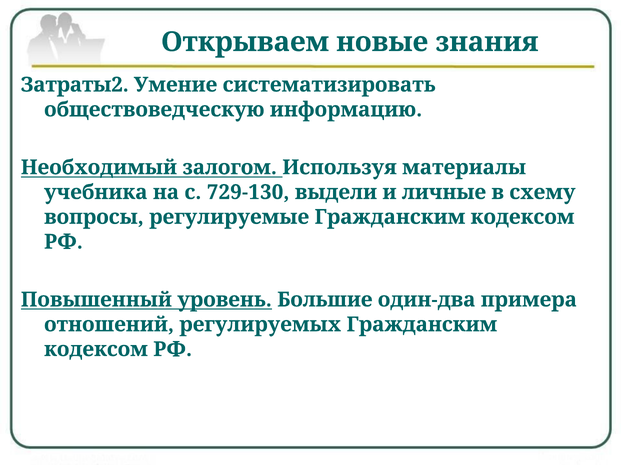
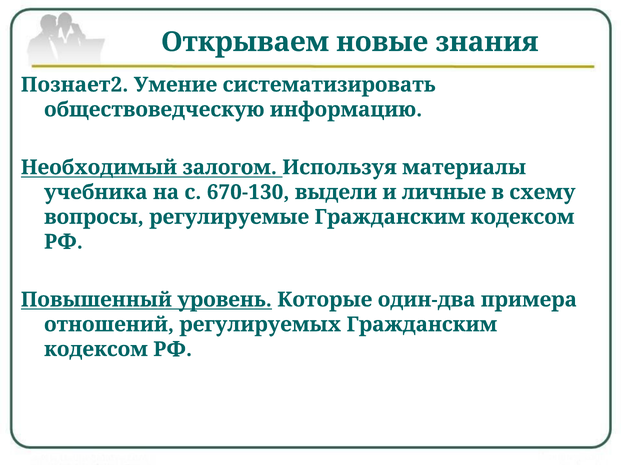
Затраты2: Затраты2 -> Познает2 (75, 85)
729-130: 729-130 -> 670-130 (248, 193)
Большие: Большие -> Которые (325, 300)
